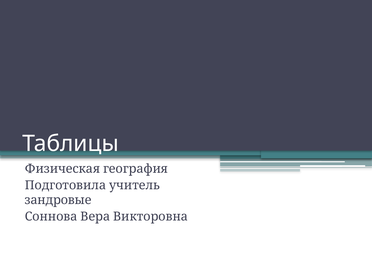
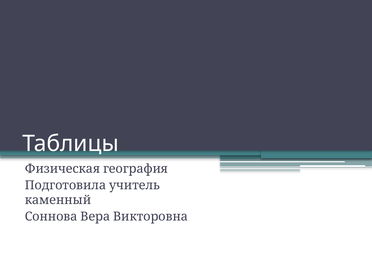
зандровые: зандровые -> каменный (58, 200)
